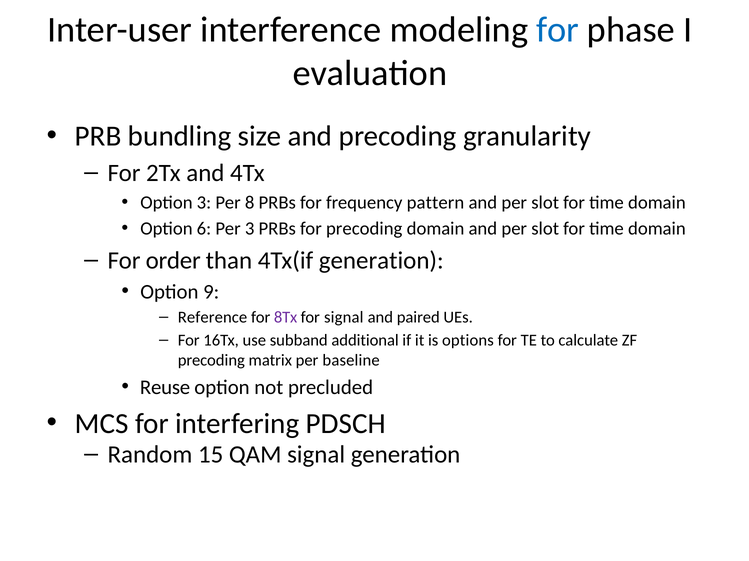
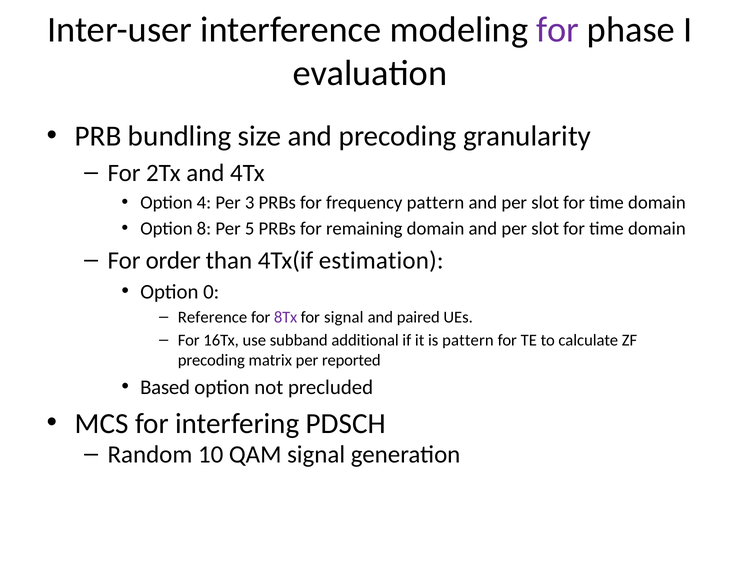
for colour: blue -> purple (558, 30)
Option 3: 3 -> 4 (204, 203)
8: 8 -> 3 (250, 203)
6: 6 -> 8 (204, 229)
Per 3: 3 -> 5 (250, 229)
for precoding: precoding -> remaining (364, 229)
4Tx(if generation: generation -> estimation (381, 261)
9: 9 -> 0 (211, 292)
is options: options -> pattern (468, 341)
baseline: baseline -> reported (351, 361)
Reuse: Reuse -> Based (165, 388)
15: 15 -> 10 (211, 455)
